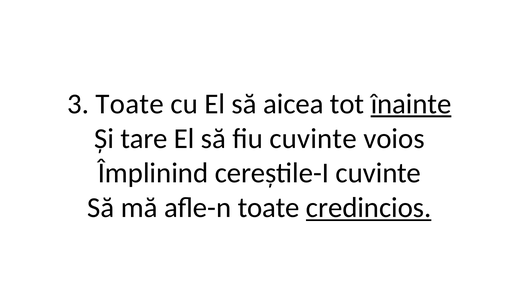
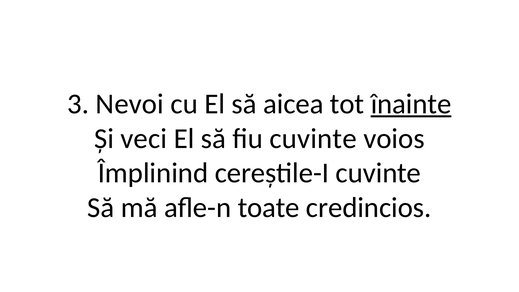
3 Toate: Toate -> Nevoi (130, 104)
tare: tare -> veci (144, 138)
credincios underline: present -> none (369, 208)
